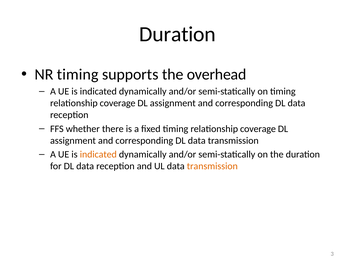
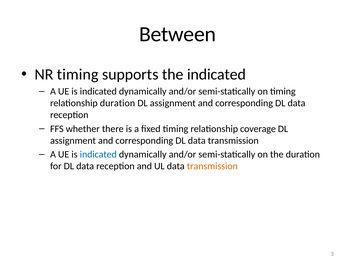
Duration: Duration -> Between (178, 34)
the overhead: overhead -> indicated (217, 74)
coverage: coverage -> duration (118, 103)
indicated colour: orange -> blue (98, 155)
